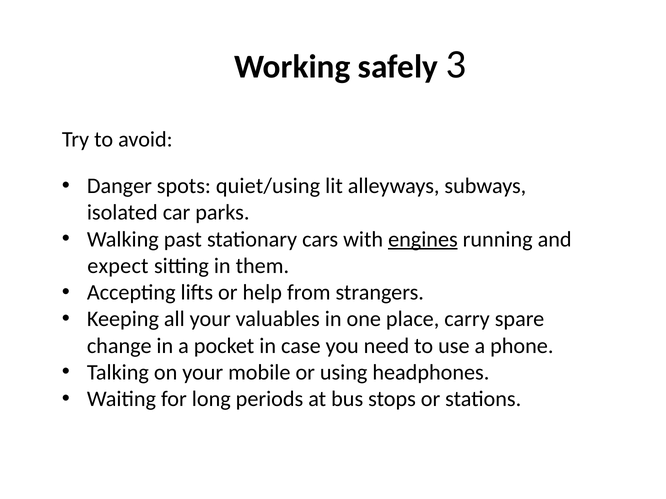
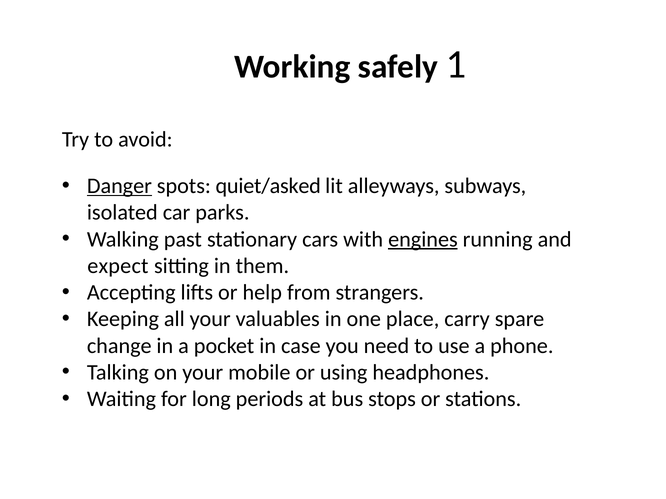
3: 3 -> 1 (456, 64)
Danger underline: none -> present (119, 186)
quiet/using: quiet/using -> quiet/asked (268, 186)
